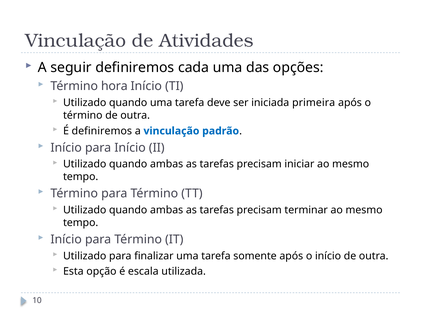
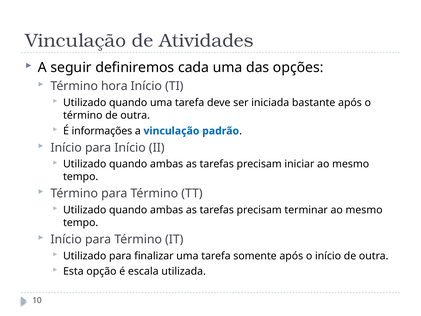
primeira: primeira -> bastante (314, 103)
É definiremos: definiremos -> informações (102, 131)
